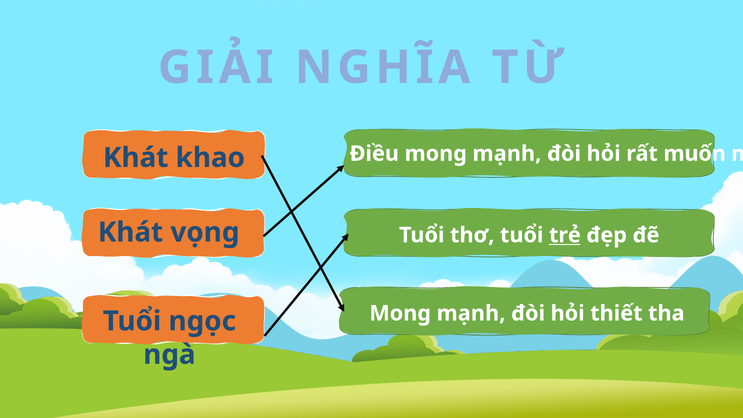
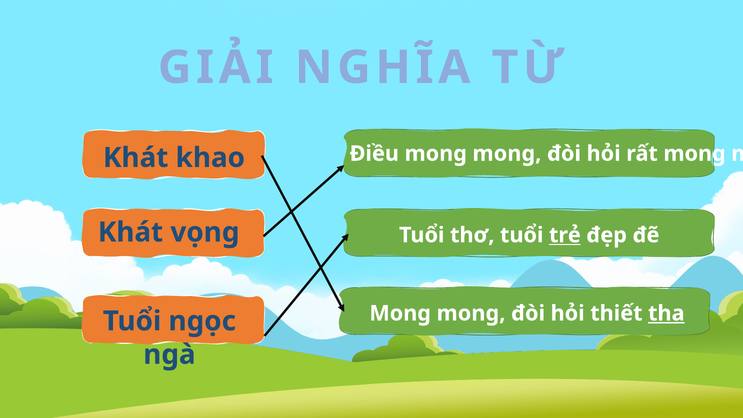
Điều mong mạnh: mạnh -> mong (507, 154)
rất muốn: muốn -> mong (695, 154)
mạnh: mạnh -> mong (471, 313)
tha underline: none -> present (666, 313)
